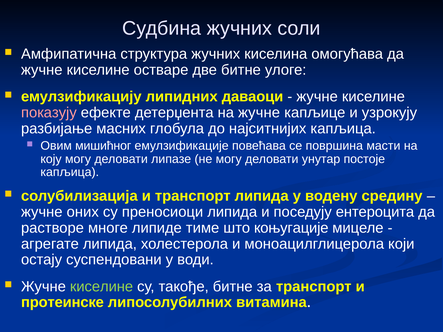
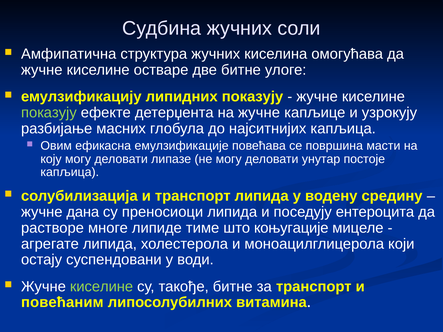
липидних даваоци: даваоци -> показују (252, 97)
показују colour: pink -> light green (49, 113)
мишићног: мишићног -> ефикасна (103, 146)
оних: оних -> дана (83, 212)
протеинске: протеинске -> повећаним (62, 303)
